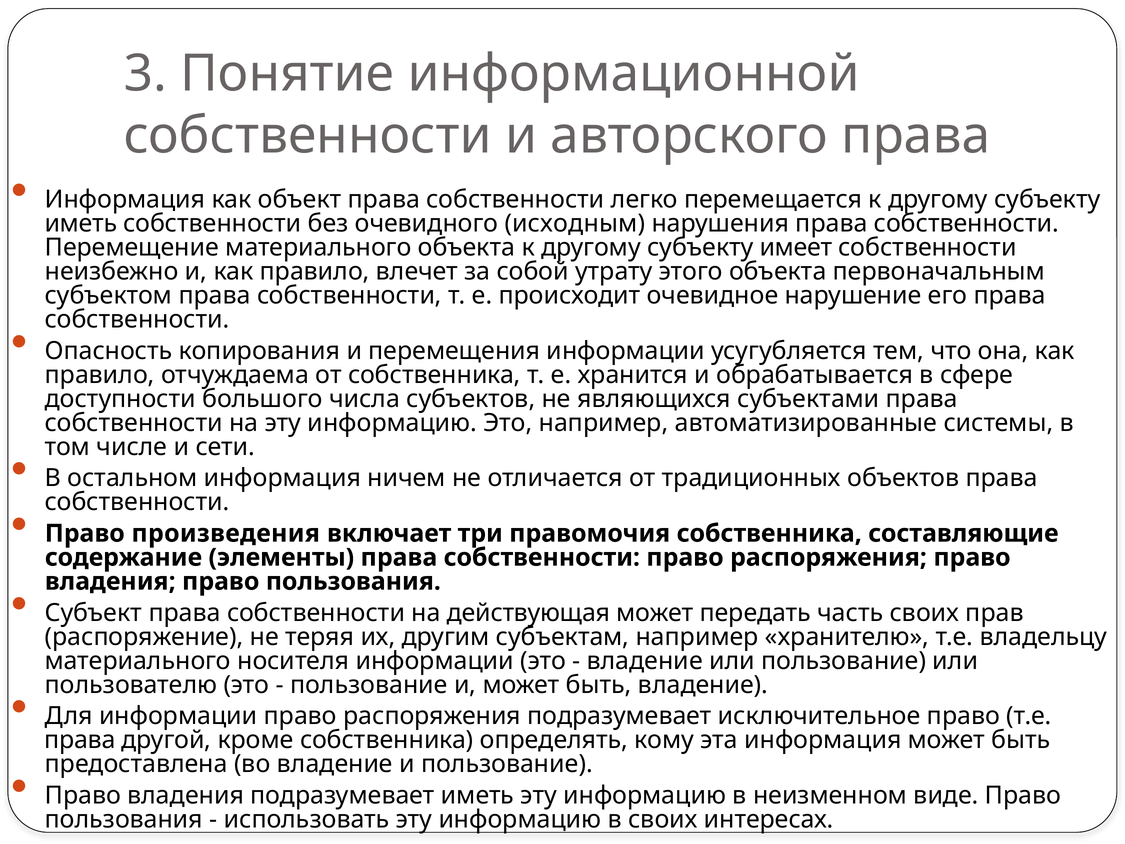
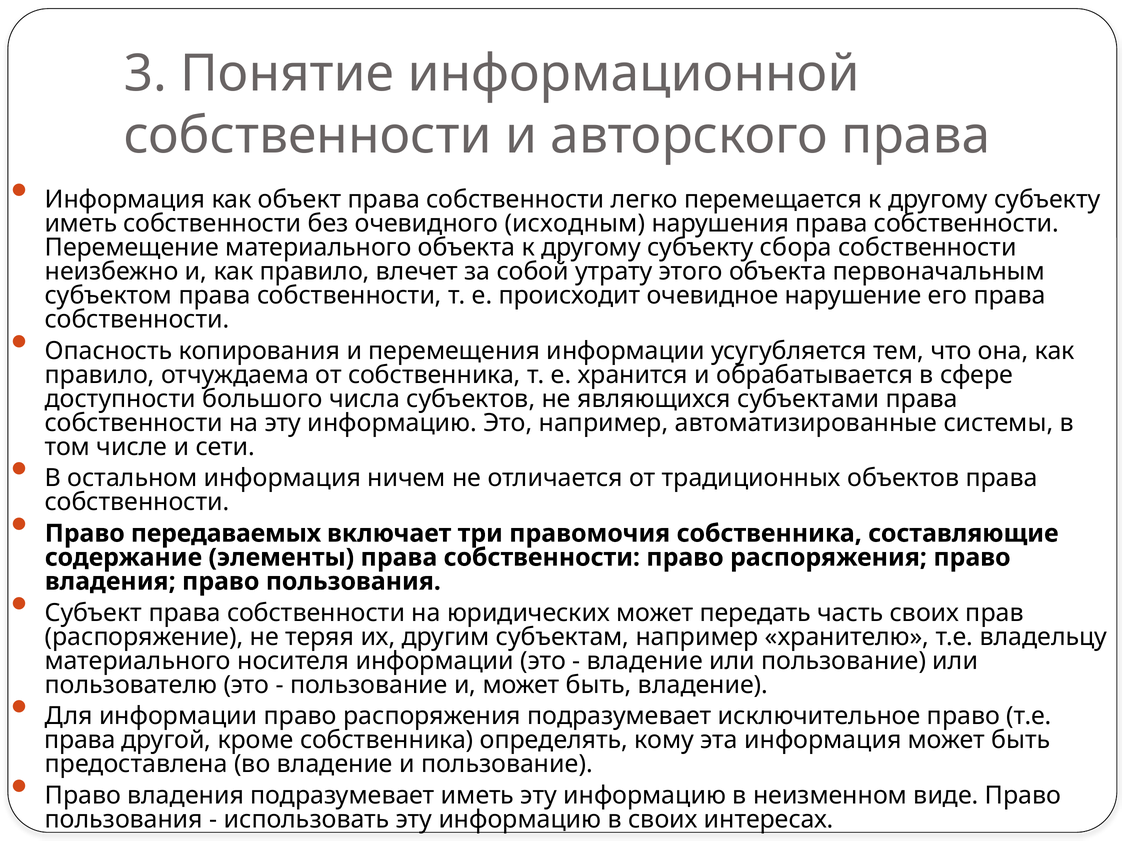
имеет: имеет -> сбора (796, 247)
произведения: произведения -> передаваемых (226, 533)
действующая: действующая -> юридических (528, 613)
